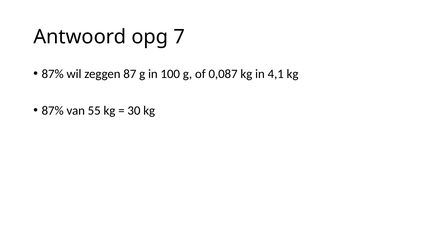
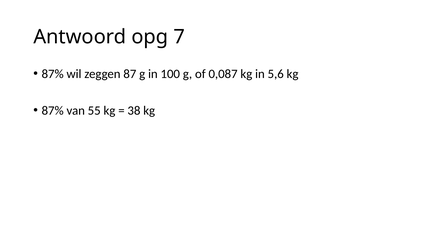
4,1: 4,1 -> 5,6 (276, 74)
30: 30 -> 38 (134, 111)
